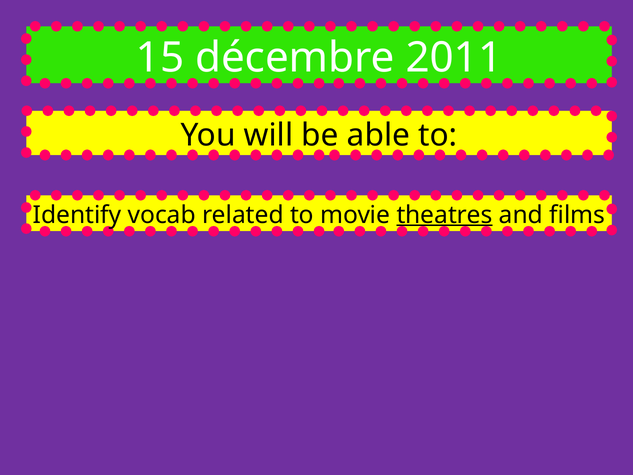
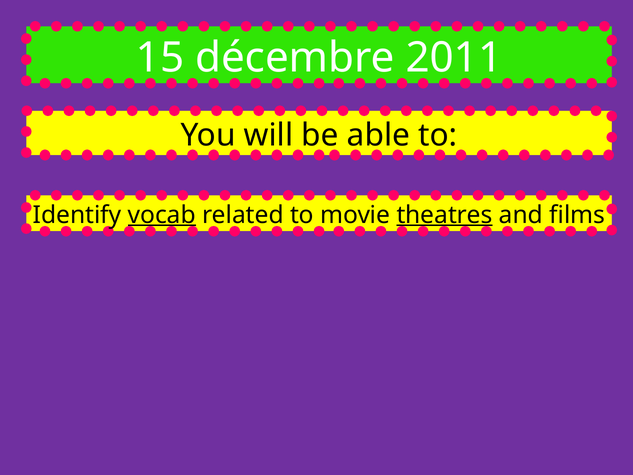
vocab underline: none -> present (162, 215)
